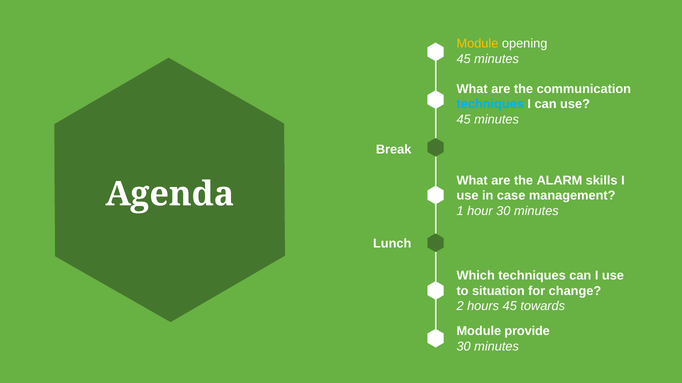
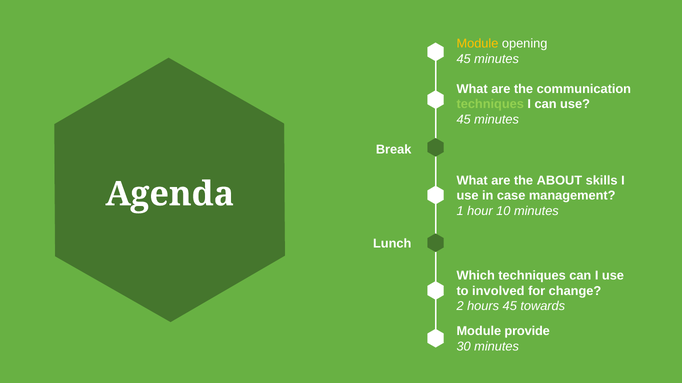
techniques colour: light blue -> light green (490, 104)
ALARM: ALARM -> ABOUT (559, 181)
hour 30: 30 -> 10 (503, 211)
situation: situation -> involved (498, 291)
